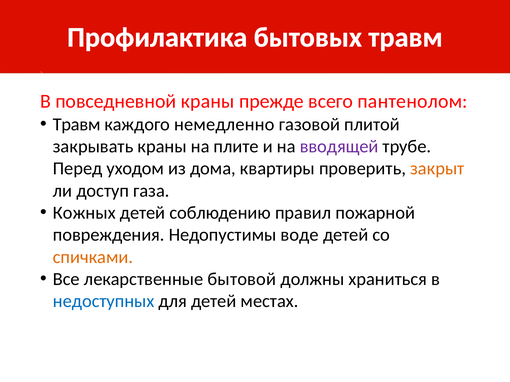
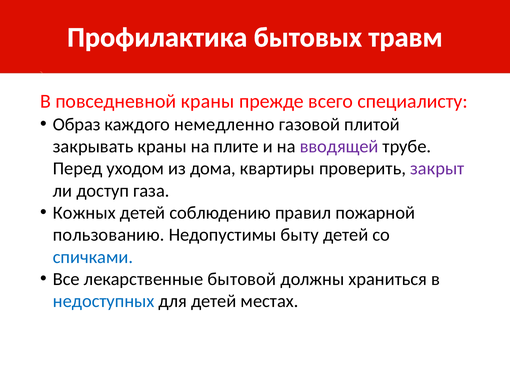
пантенолом: пантенолом -> специалисту (413, 102)
Травм: Травм -> Образ (77, 124)
закрыт colour: orange -> purple (437, 169)
повреждения: повреждения -> пользованию (109, 235)
воде: воде -> быту (300, 235)
спичками colour: orange -> blue (93, 257)
